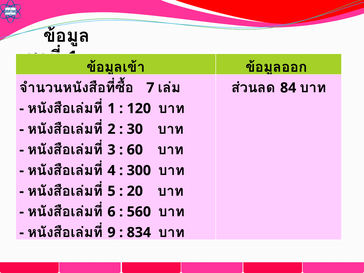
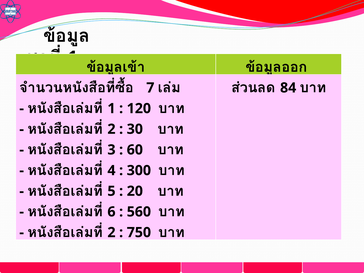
9: 9 -> 2 (111, 232)
834: 834 -> 750 (139, 232)
